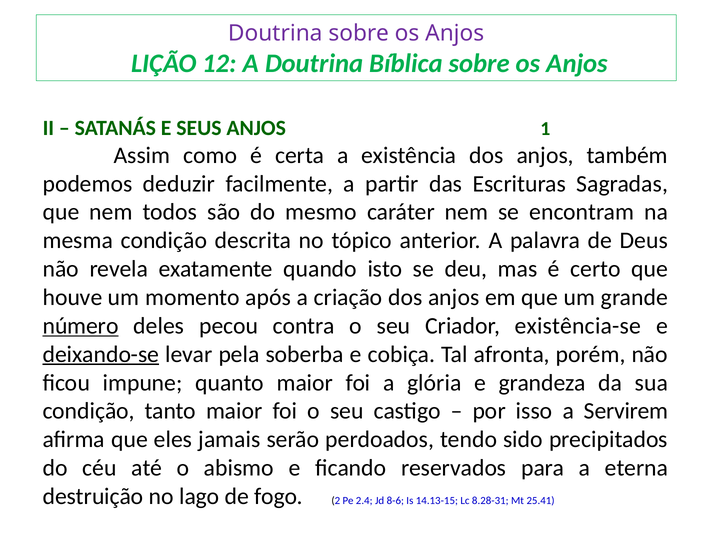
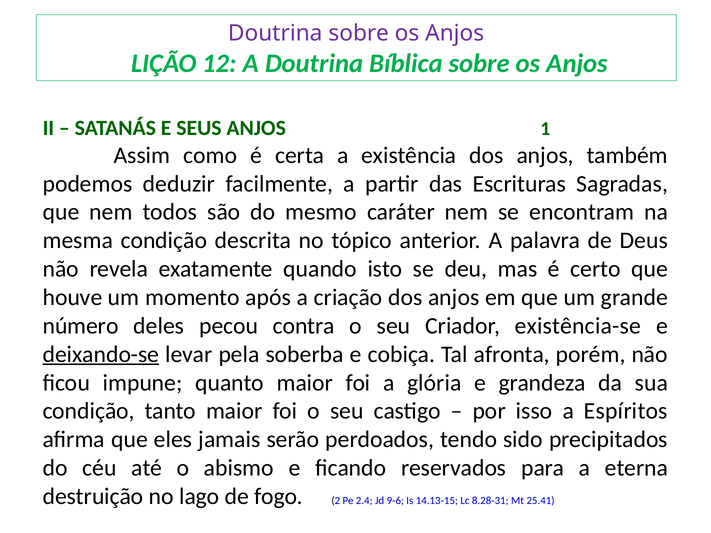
número underline: present -> none (81, 326)
Servirem: Servirem -> Espíritos (626, 411)
8-6: 8-6 -> 9-6 (395, 501)
